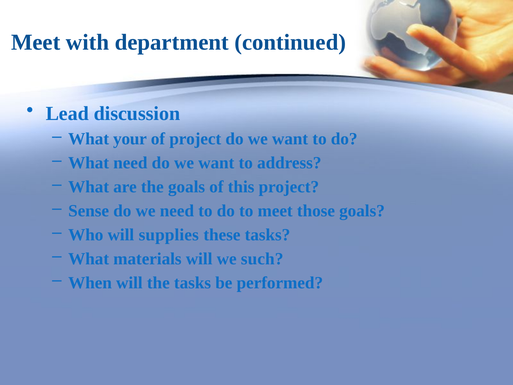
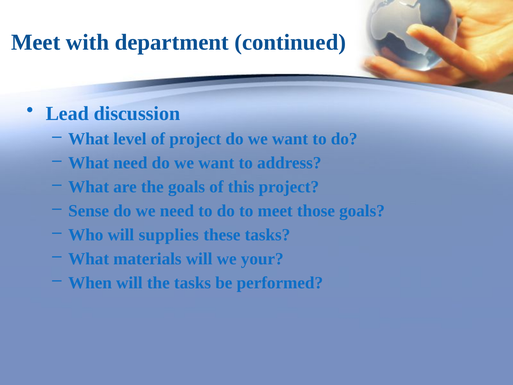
your: your -> level (130, 139)
such: such -> your (262, 259)
